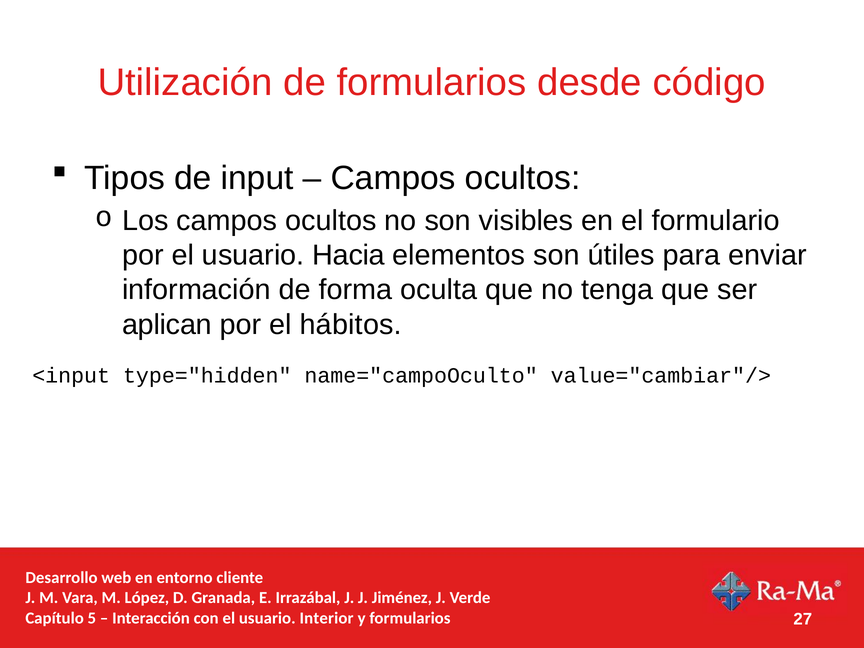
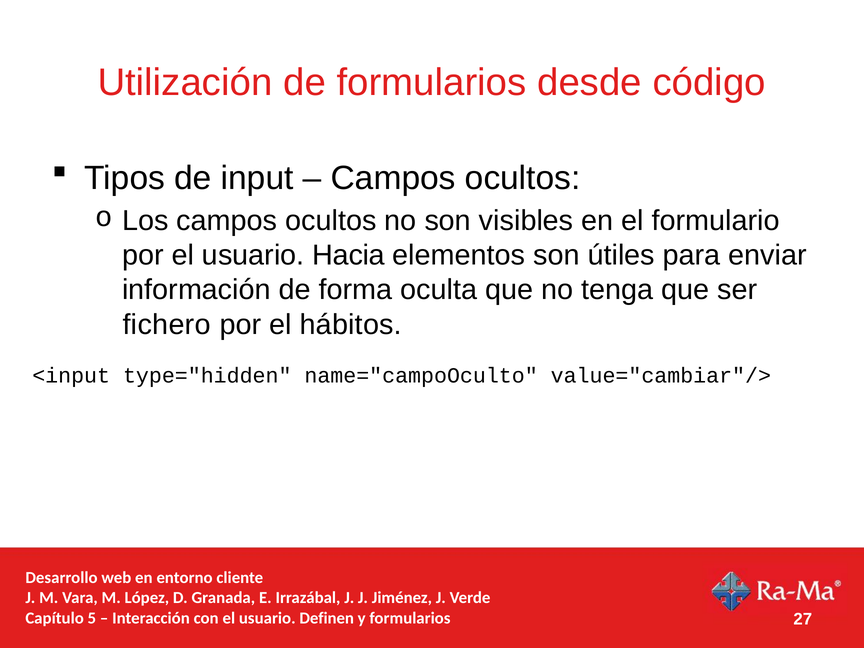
aplican: aplican -> fichero (167, 324)
Interior: Interior -> Definen (327, 618)
